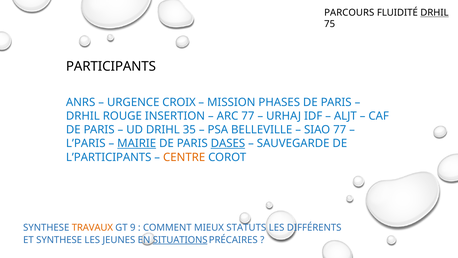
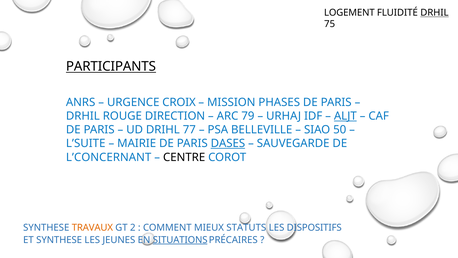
PARCOURS: PARCOURS -> LOGEMENT (349, 13)
PARTICIPANTS underline: none -> present (111, 66)
INSERTION: INSERTION -> DIRECTION (175, 116)
ARC 77: 77 -> 79 (248, 116)
ALJT underline: none -> present (345, 116)
35: 35 -> 77 (189, 130)
SIAO 77: 77 -> 50 (340, 130)
L’PARIS: L’PARIS -> L’SUITE (86, 143)
MAIRIE underline: present -> none (137, 143)
L’PARTICIPANTS: L’PARTICIPANTS -> L’CONCERNANT (109, 157)
CENTRE colour: orange -> black (184, 157)
9: 9 -> 2 (133, 227)
DIFFÉRENTS: DIFFÉRENTS -> DISPOSITIFS (314, 227)
